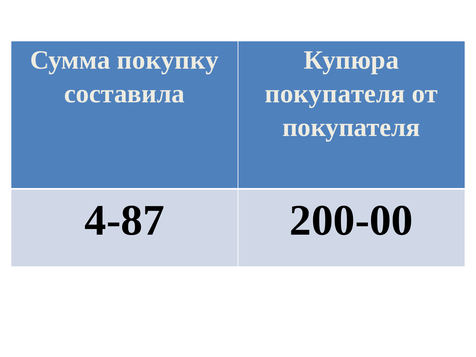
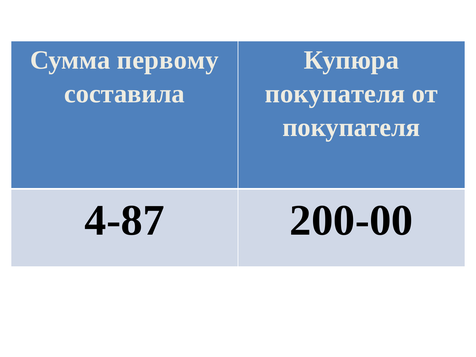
покупку: покупку -> первому (168, 60)
